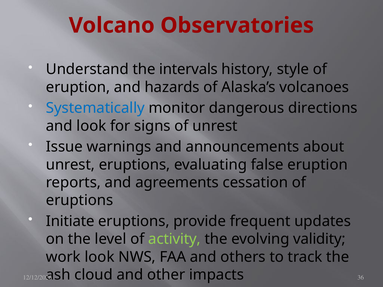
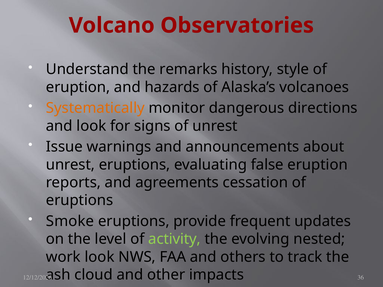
intervals: intervals -> remarks (188, 69)
Systematically colour: blue -> orange (95, 108)
Initiate: Initiate -> Smoke (70, 221)
validity: validity -> nested (319, 239)
